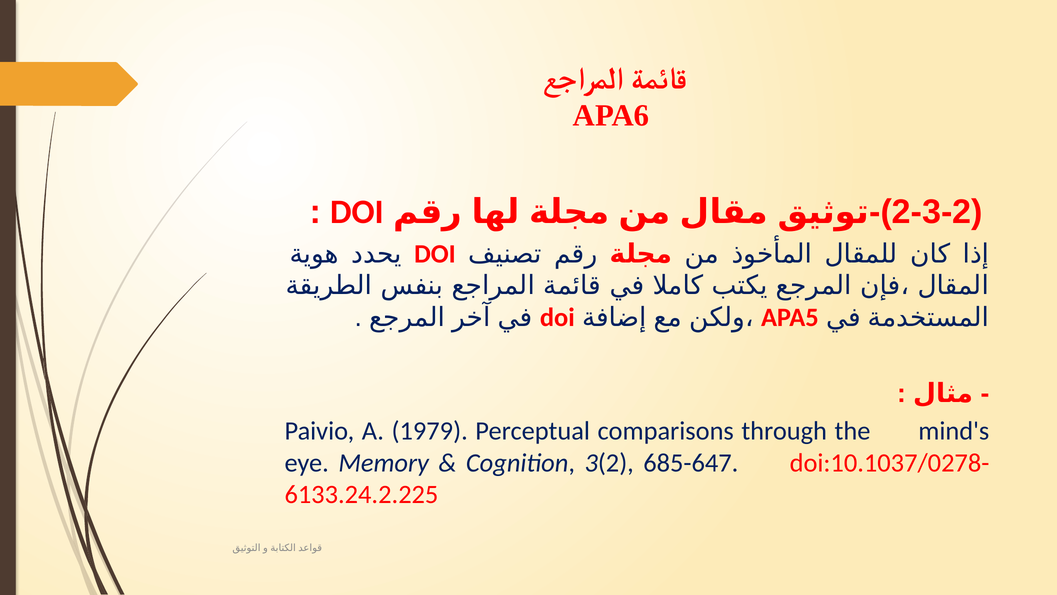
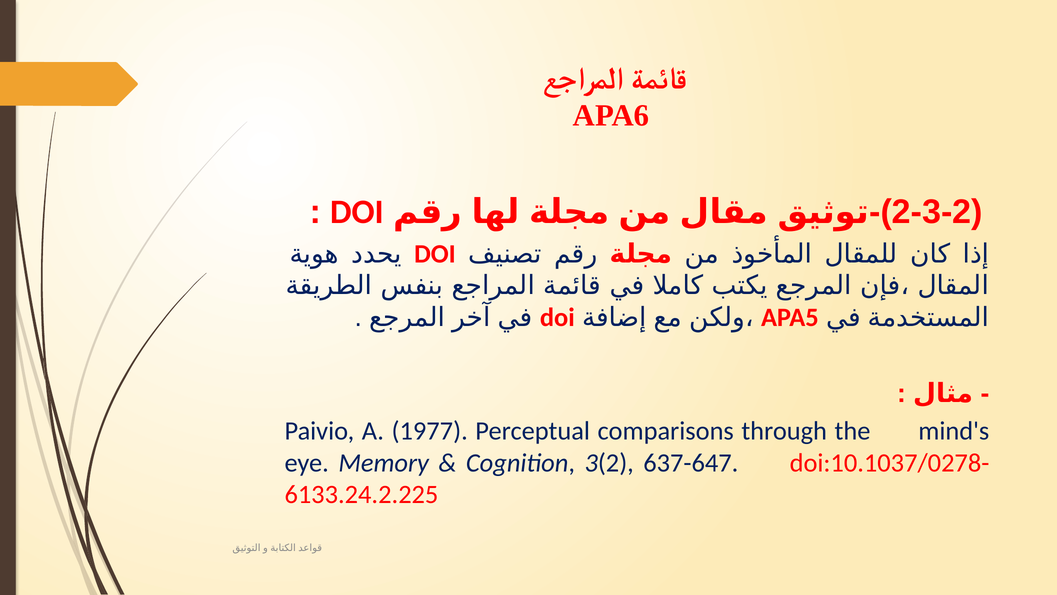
1979: 1979 -> 1977 (430, 431)
685-647: 685-647 -> 637-647 (691, 463)
